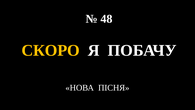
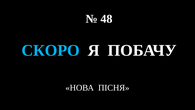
СКОРО colour: yellow -> light blue (51, 50)
